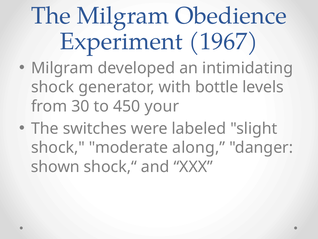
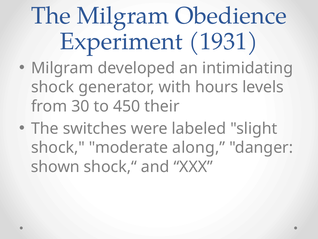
1967: 1967 -> 1931 (223, 41)
bottle: bottle -> hours (217, 87)
your: your -> their (162, 106)
